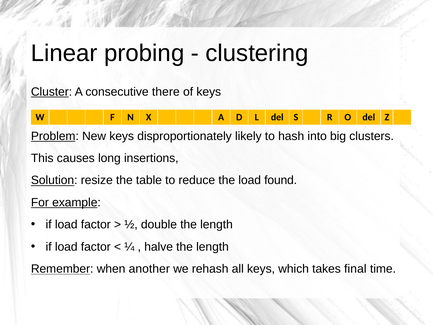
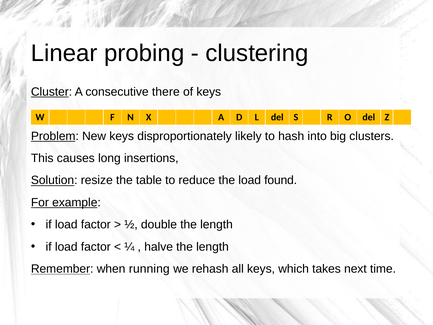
another: another -> running (149, 269)
final: final -> next (355, 269)
